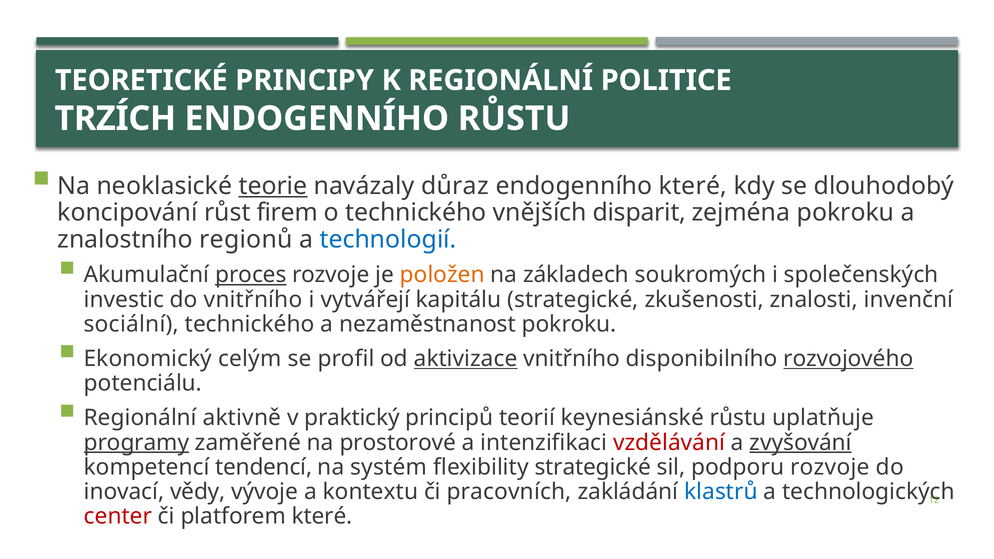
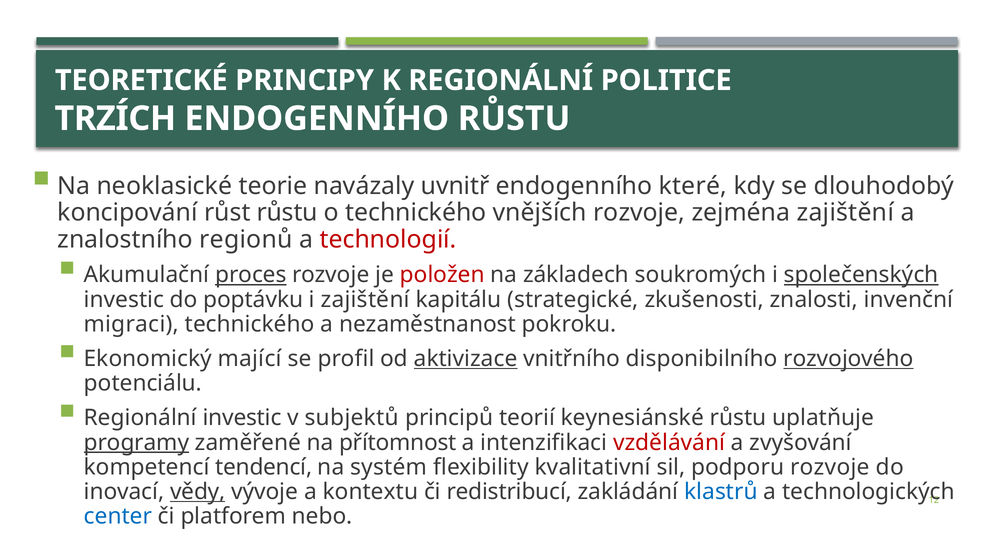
teorie underline: present -> none (273, 186)
důraz: důraz -> uvnitř (455, 186)
růst firem: firem -> růstu (287, 213)
vnějších disparit: disparit -> rozvoje (639, 213)
zejména pokroku: pokroku -> zajištění (845, 213)
technologií colour: blue -> red (388, 240)
položen colour: orange -> red (442, 275)
společenských underline: none -> present (861, 275)
do vnitřního: vnitřního -> poptávku (253, 300)
i vytvářejí: vytvářejí -> zajištění (365, 300)
sociální: sociální -> migraci (131, 324)
celým: celým -> mající (250, 359)
Regionální aktivně: aktivně -> investic (242, 418)
praktický: praktický -> subjektů (352, 418)
prostorové: prostorové -> přítomnost (398, 443)
zvyšování underline: present -> none (801, 443)
flexibility strategické: strategické -> kvalitativní (593, 467)
vědy underline: none -> present (198, 492)
pracovních: pracovních -> redistribucí (509, 492)
center colour: red -> blue (118, 516)
platforem které: které -> nebo (322, 516)
